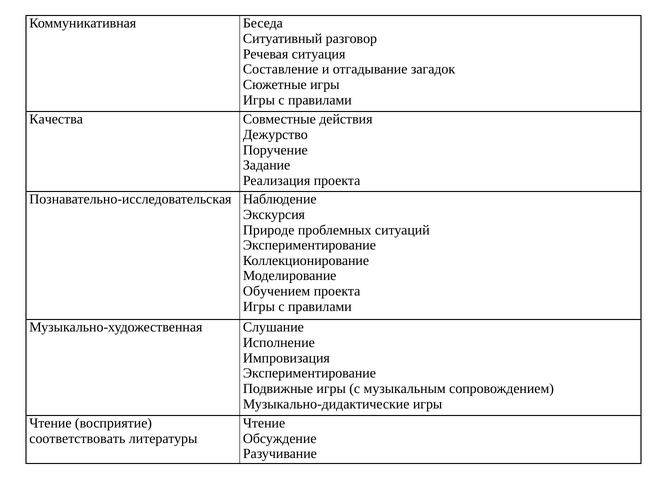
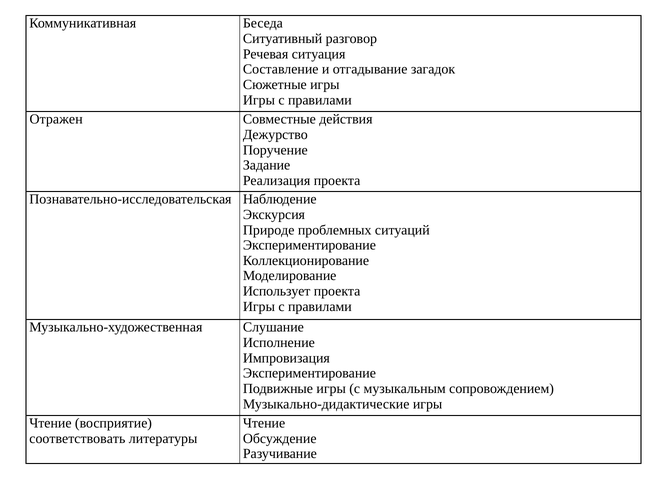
Качества: Качества -> Отражен (56, 119)
Обучением: Обучением -> Использует (277, 291)
